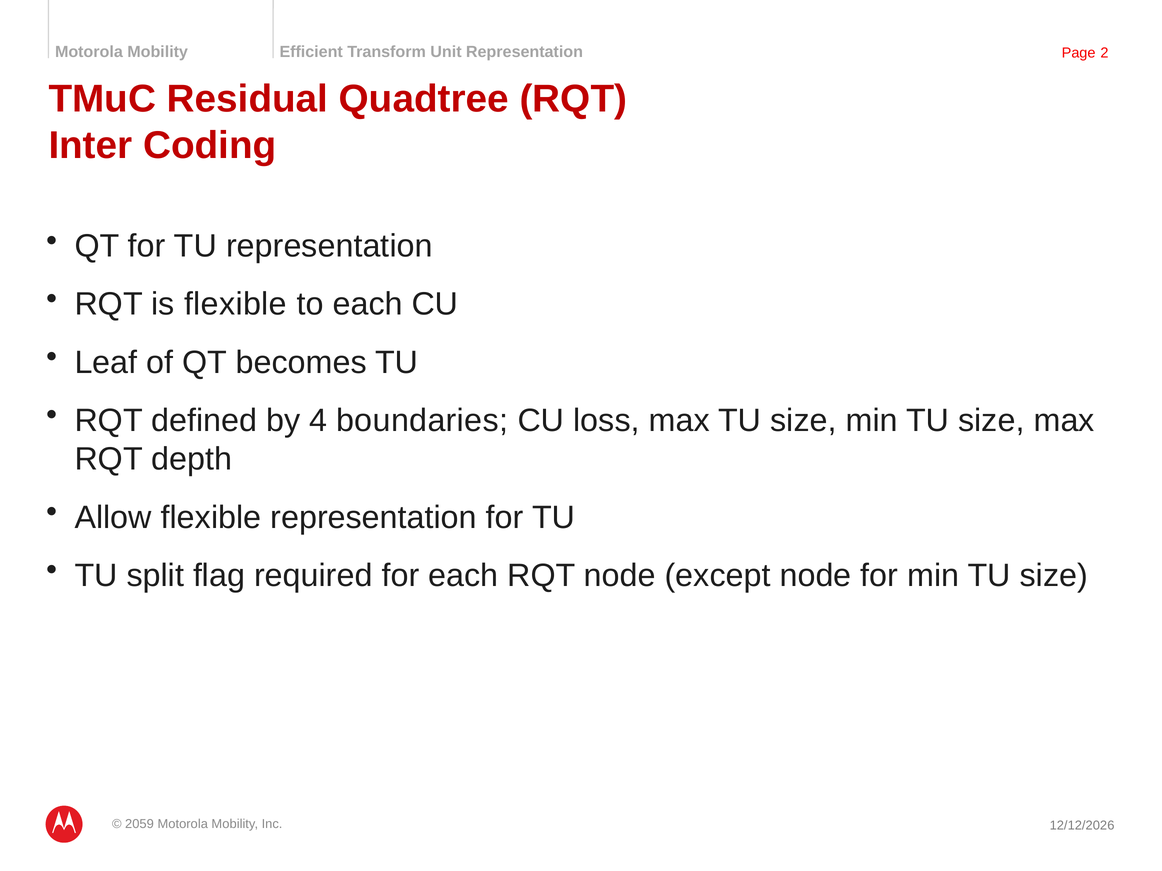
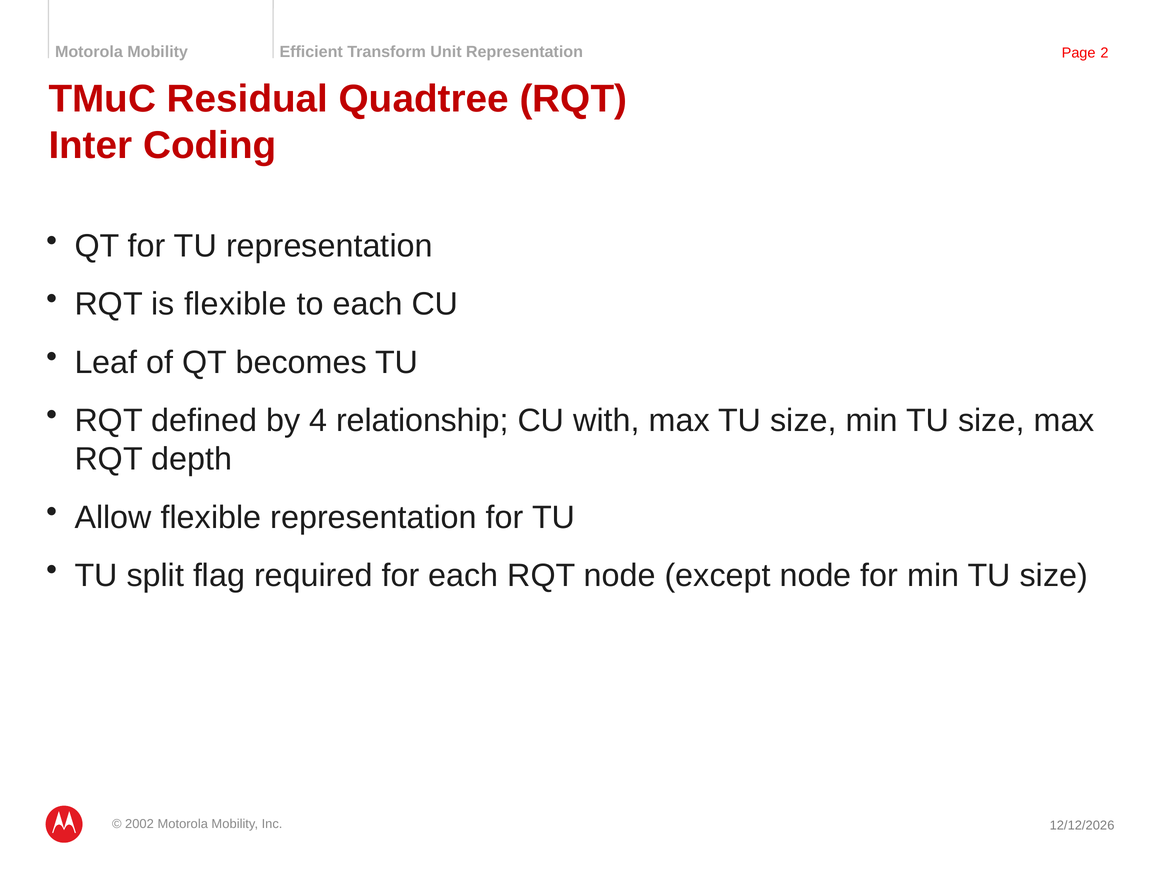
boundaries: boundaries -> relationship (422, 421)
loss: loss -> with (606, 421)
2059: 2059 -> 2002 (139, 825)
